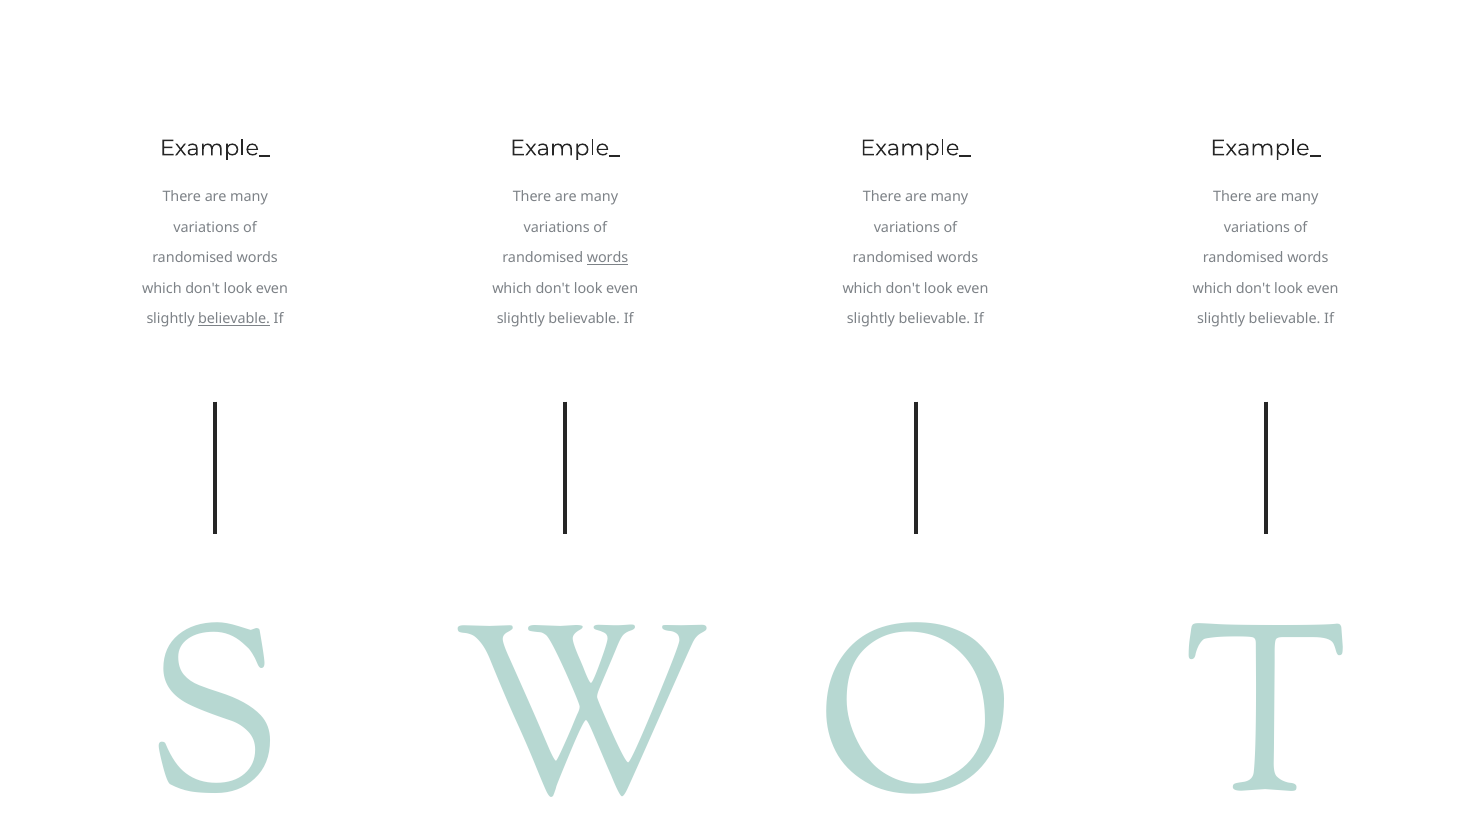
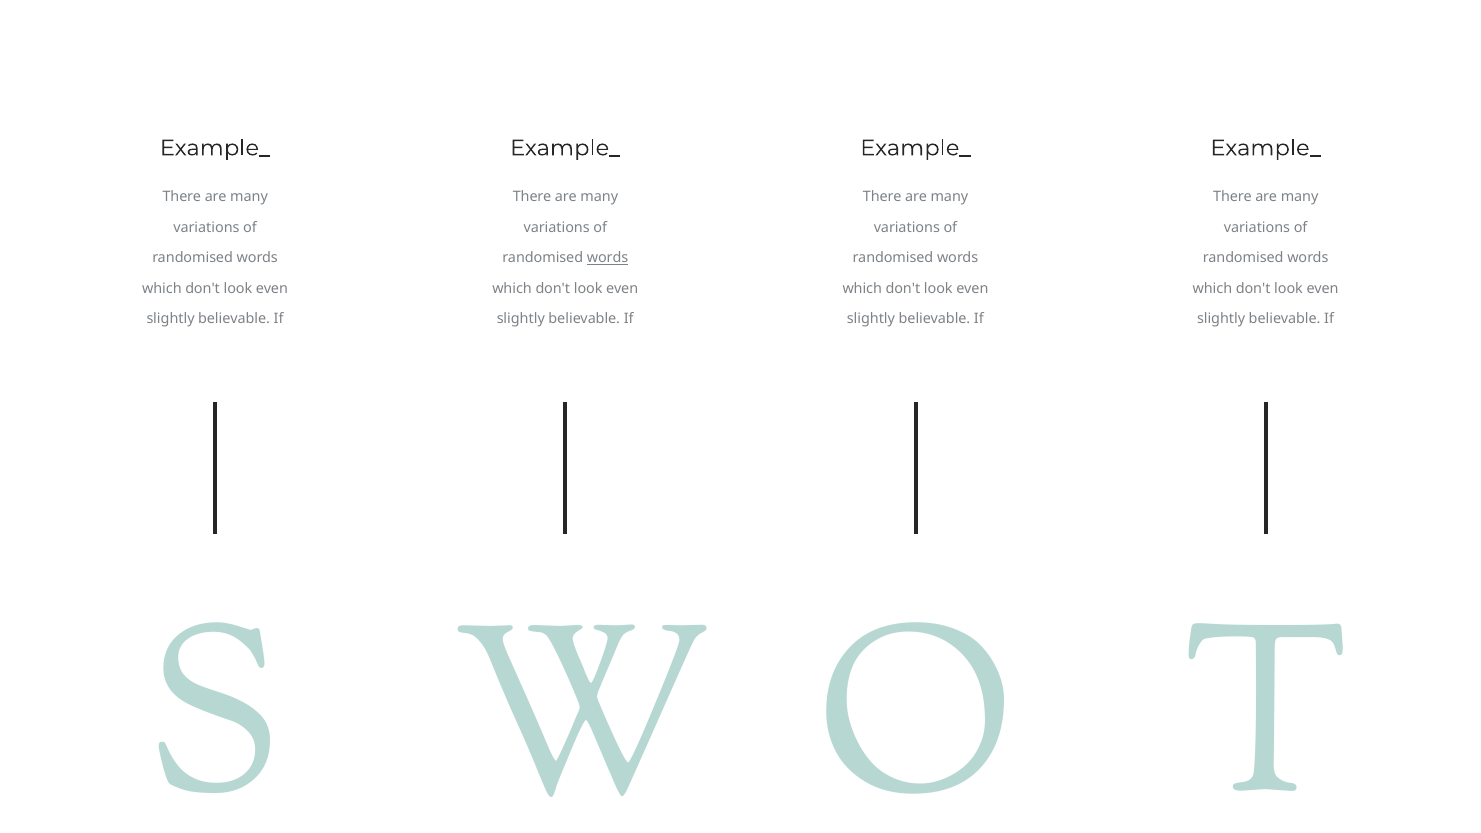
believable underline: present -> none (234, 319)
